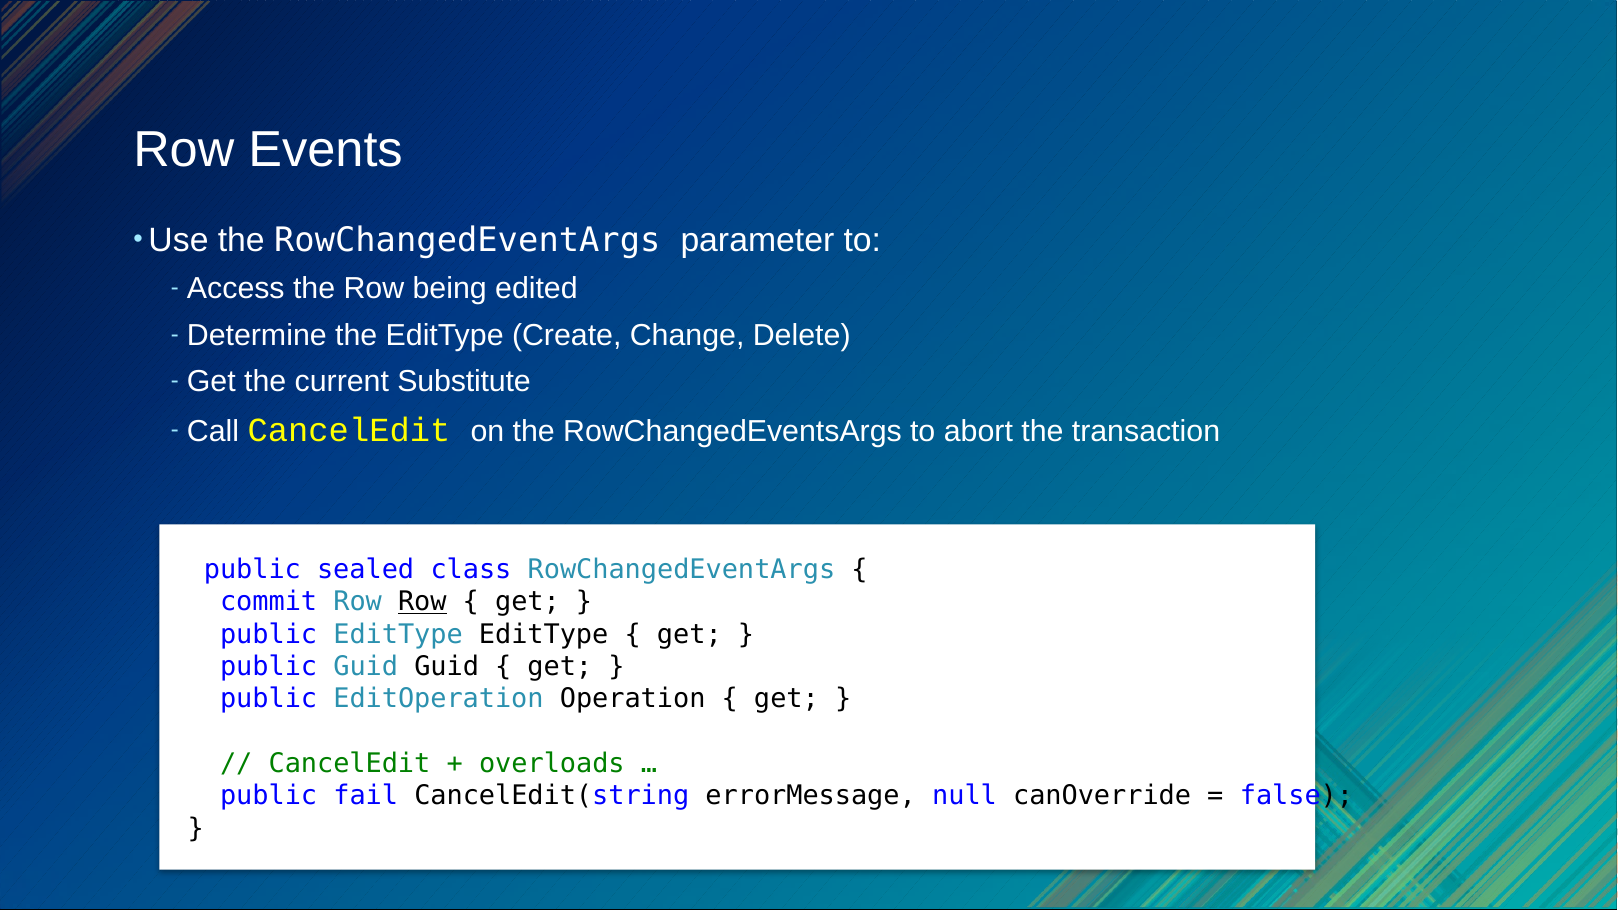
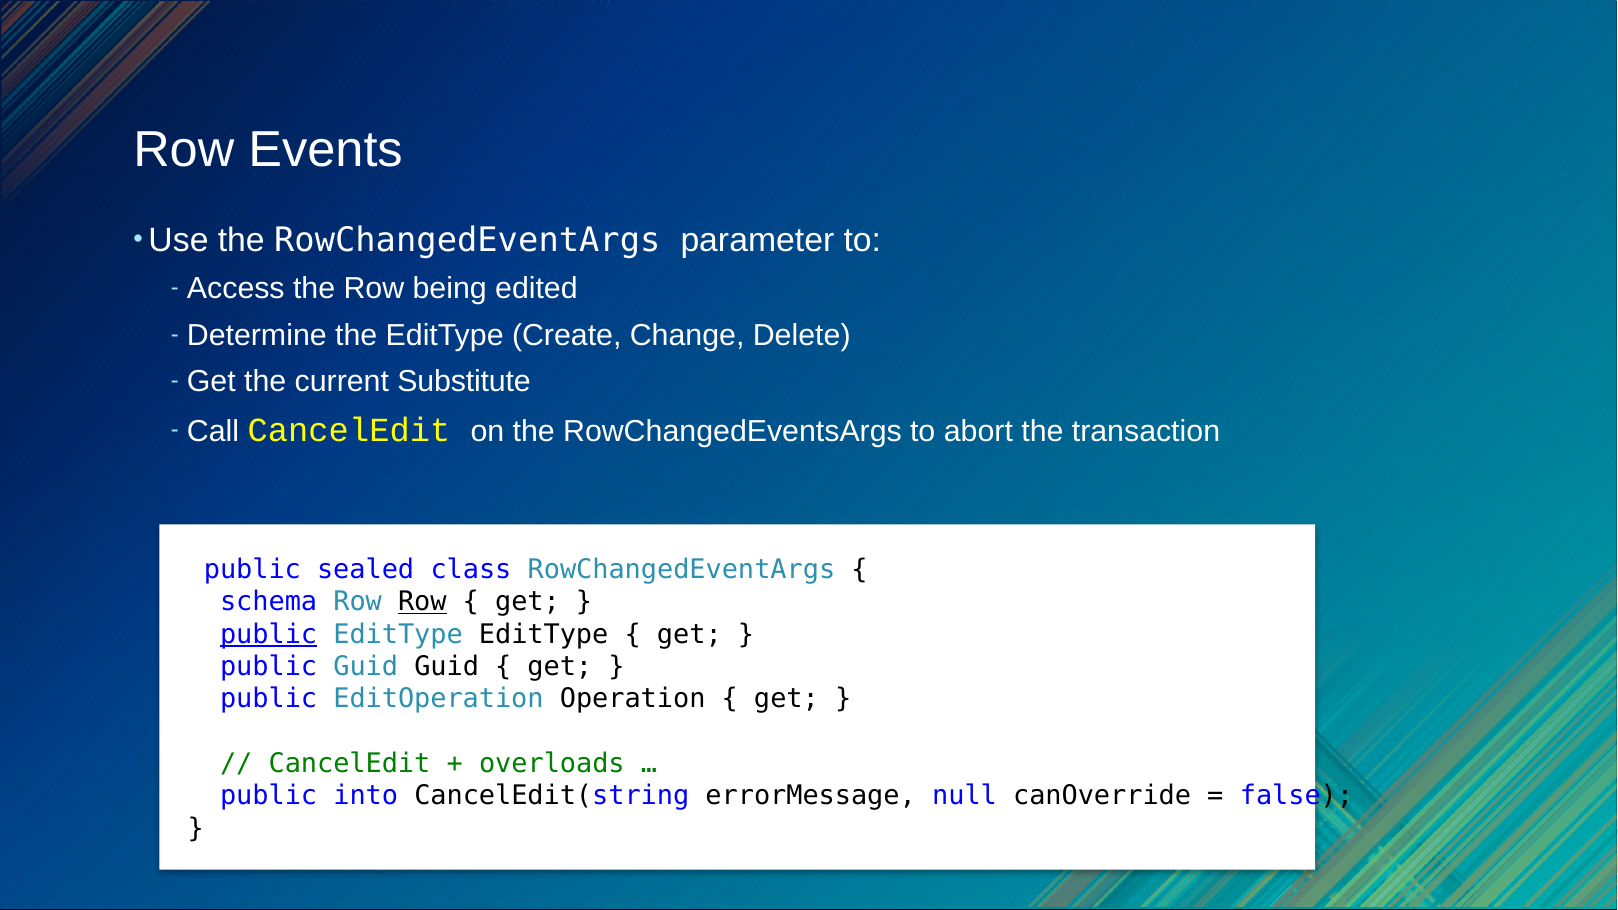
commit: commit -> schema (269, 602)
public underline: none -> present (269, 634)
fail: fail -> into (366, 796)
